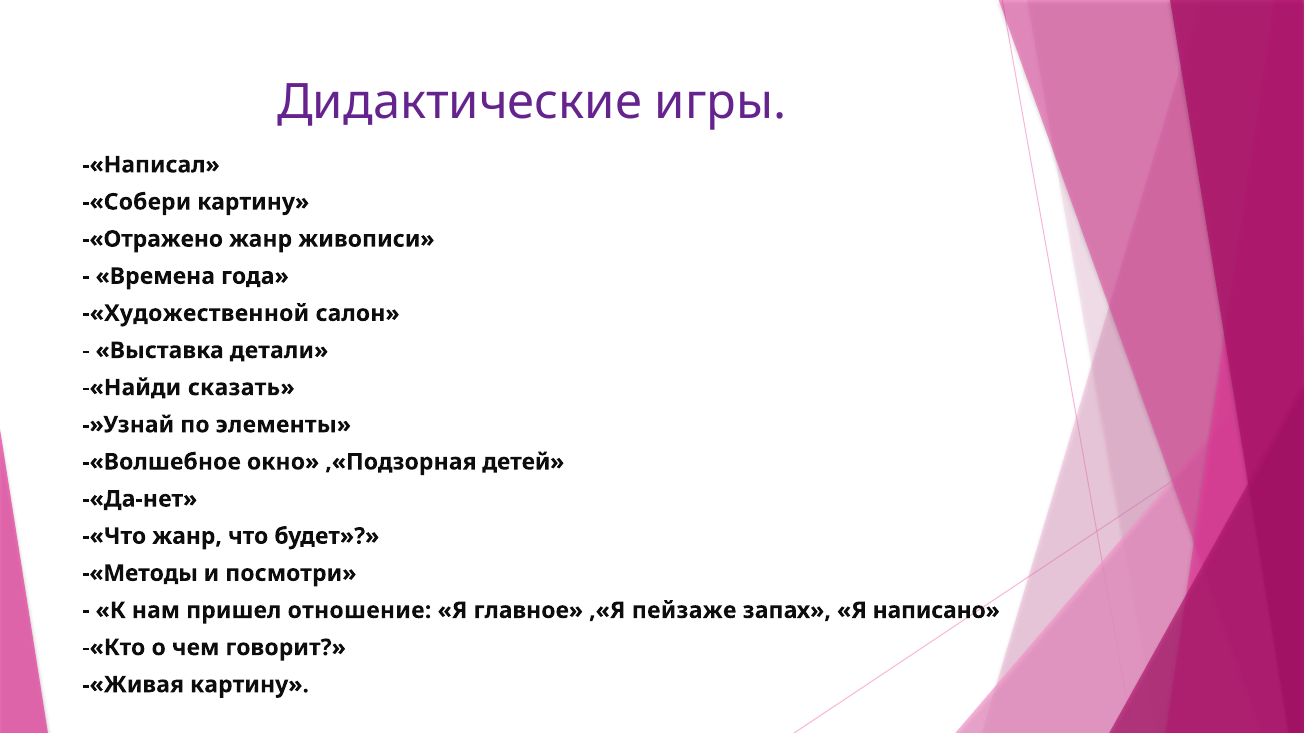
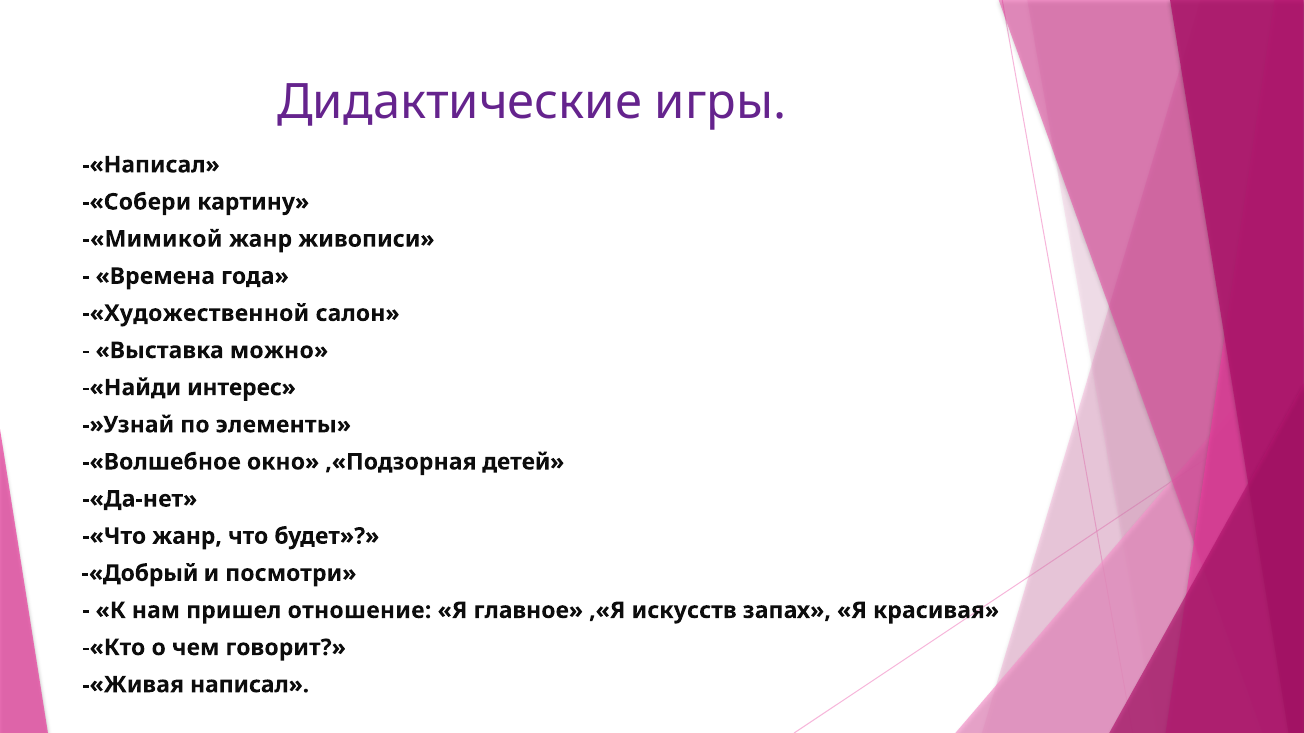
-«Отражено: -«Отражено -> -«Мимикой (152, 239)
детали: детали -> можно (279, 351)
сказать: сказать -> интерес (241, 388)
-«Методы: -«Методы -> -«Добрый (140, 574)
пейзаже: пейзаже -> искусств (684, 611)
написано: написано -> красивая (936, 611)
-«Живая картину: картину -> написал (250, 685)
